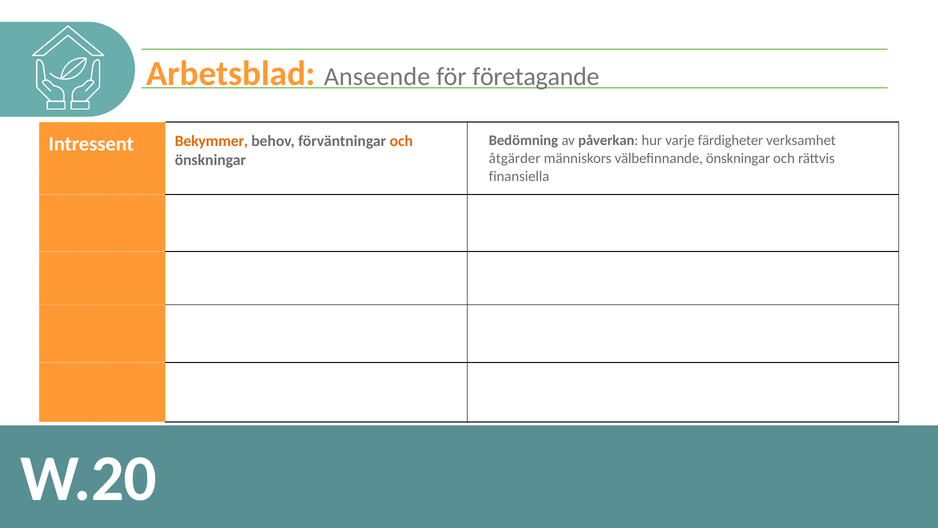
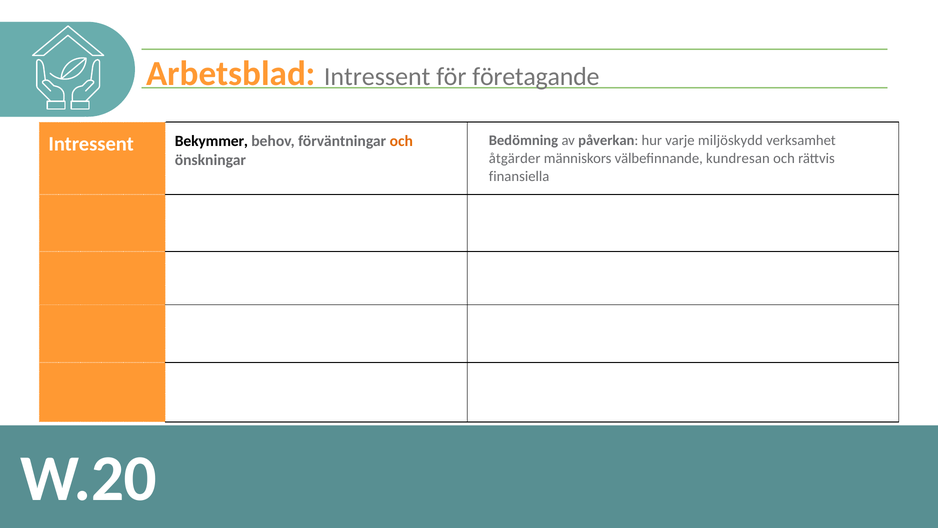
Arbetsblad Anseende: Anseende -> Intressent (377, 77)
färdigheter: färdigheter -> miljöskydd (730, 140)
Bekymmer colour: orange -> black (211, 141)
välbefinnande önskningar: önskningar -> kundresan (738, 158)
